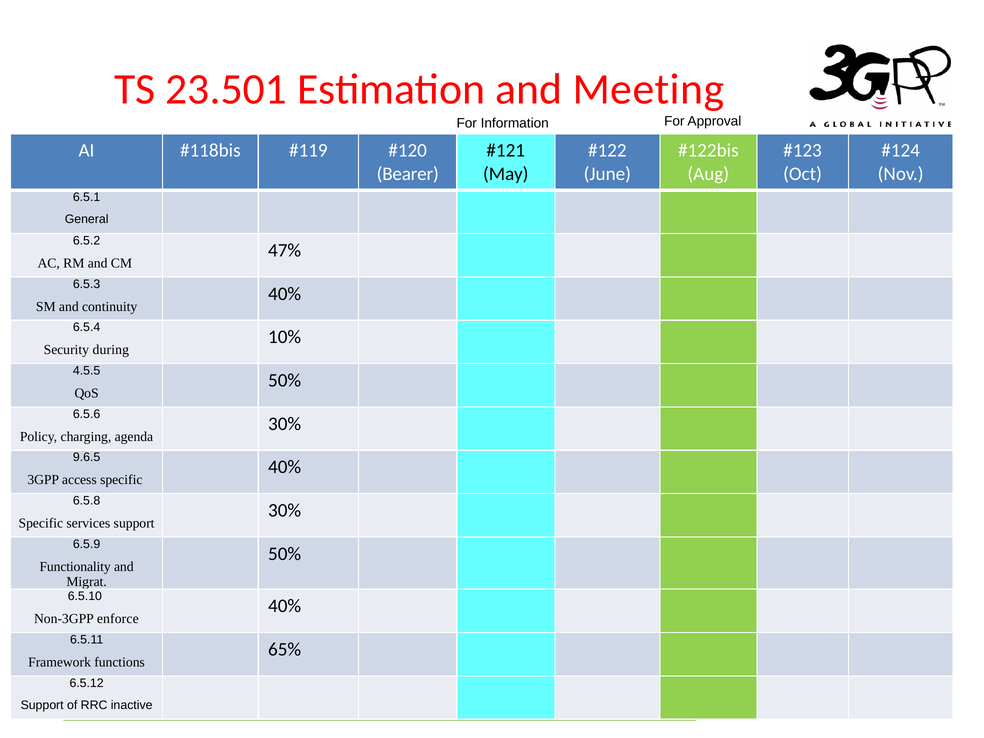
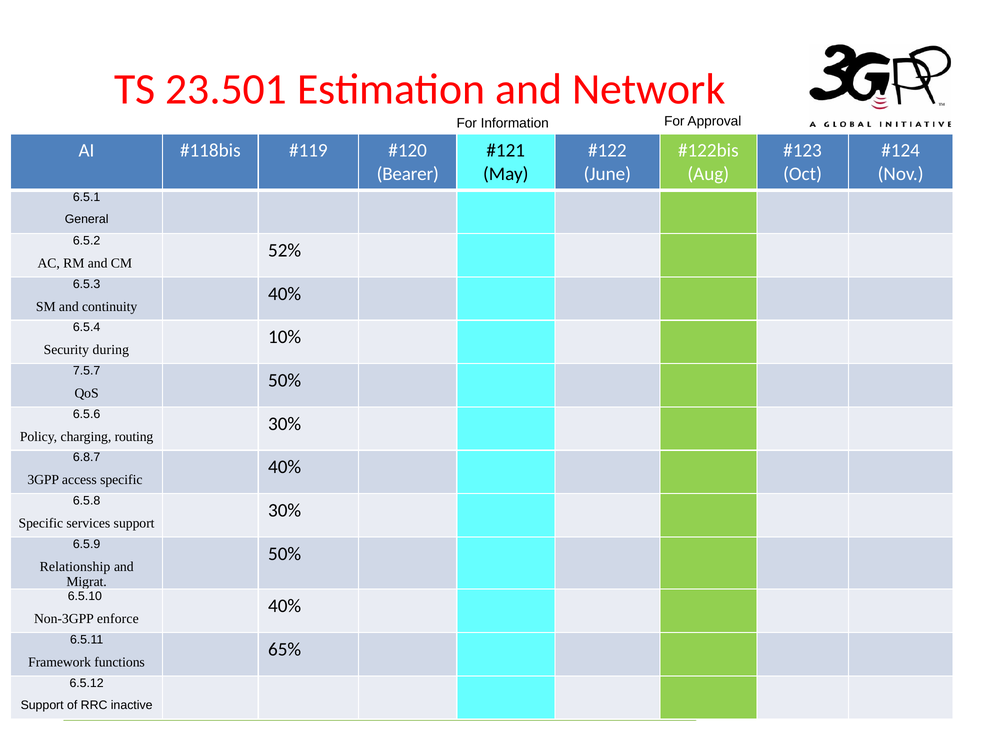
and Meeting: Meeting -> Network (649, 89)
47%: 47% -> 52% (285, 250)
4.5.5: 4.5.5 -> 7.5.7 (87, 371)
agenda: agenda -> routing (134, 437)
9.6.5: 9.6.5 -> 6.8.7 (87, 457)
Functionality: Functionality -> Relationship (75, 567)
